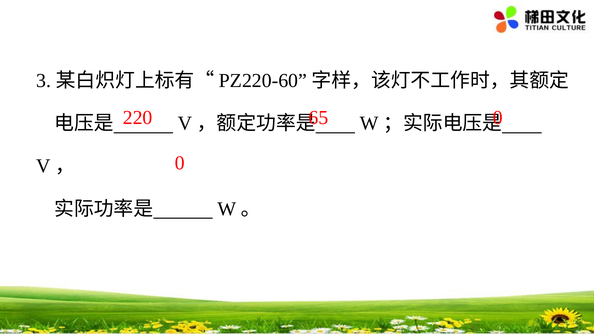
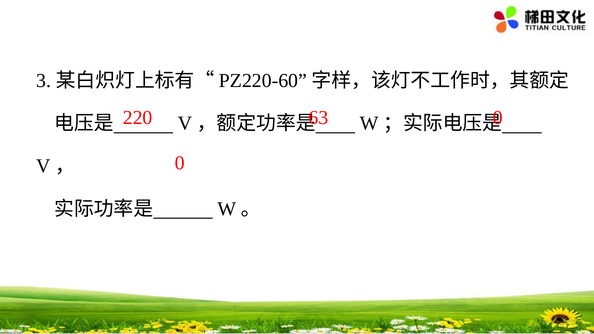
65: 65 -> 63 (318, 118)
